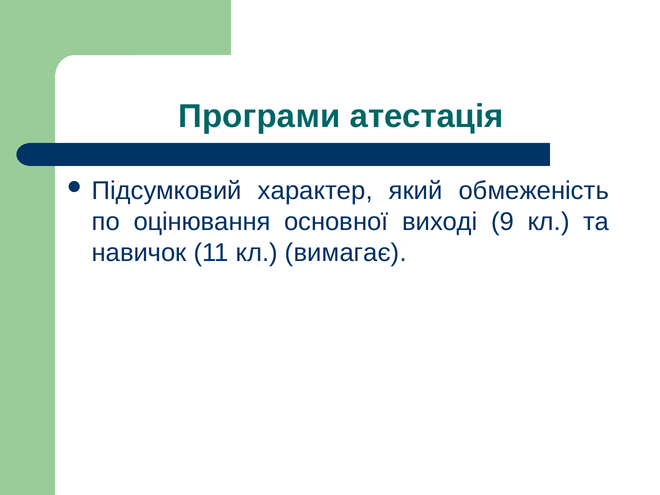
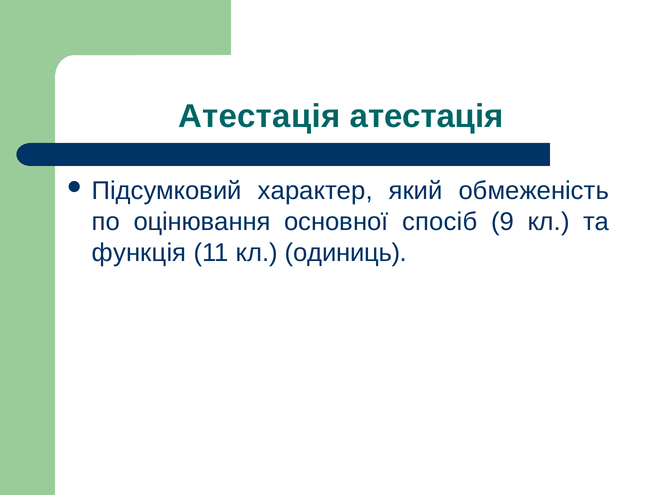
Програми: Програми -> Атестація (259, 116)
виході: виході -> спосіб (440, 222)
навичок: навичок -> функція (139, 253)
вимагає: вимагає -> одиниць (346, 253)
